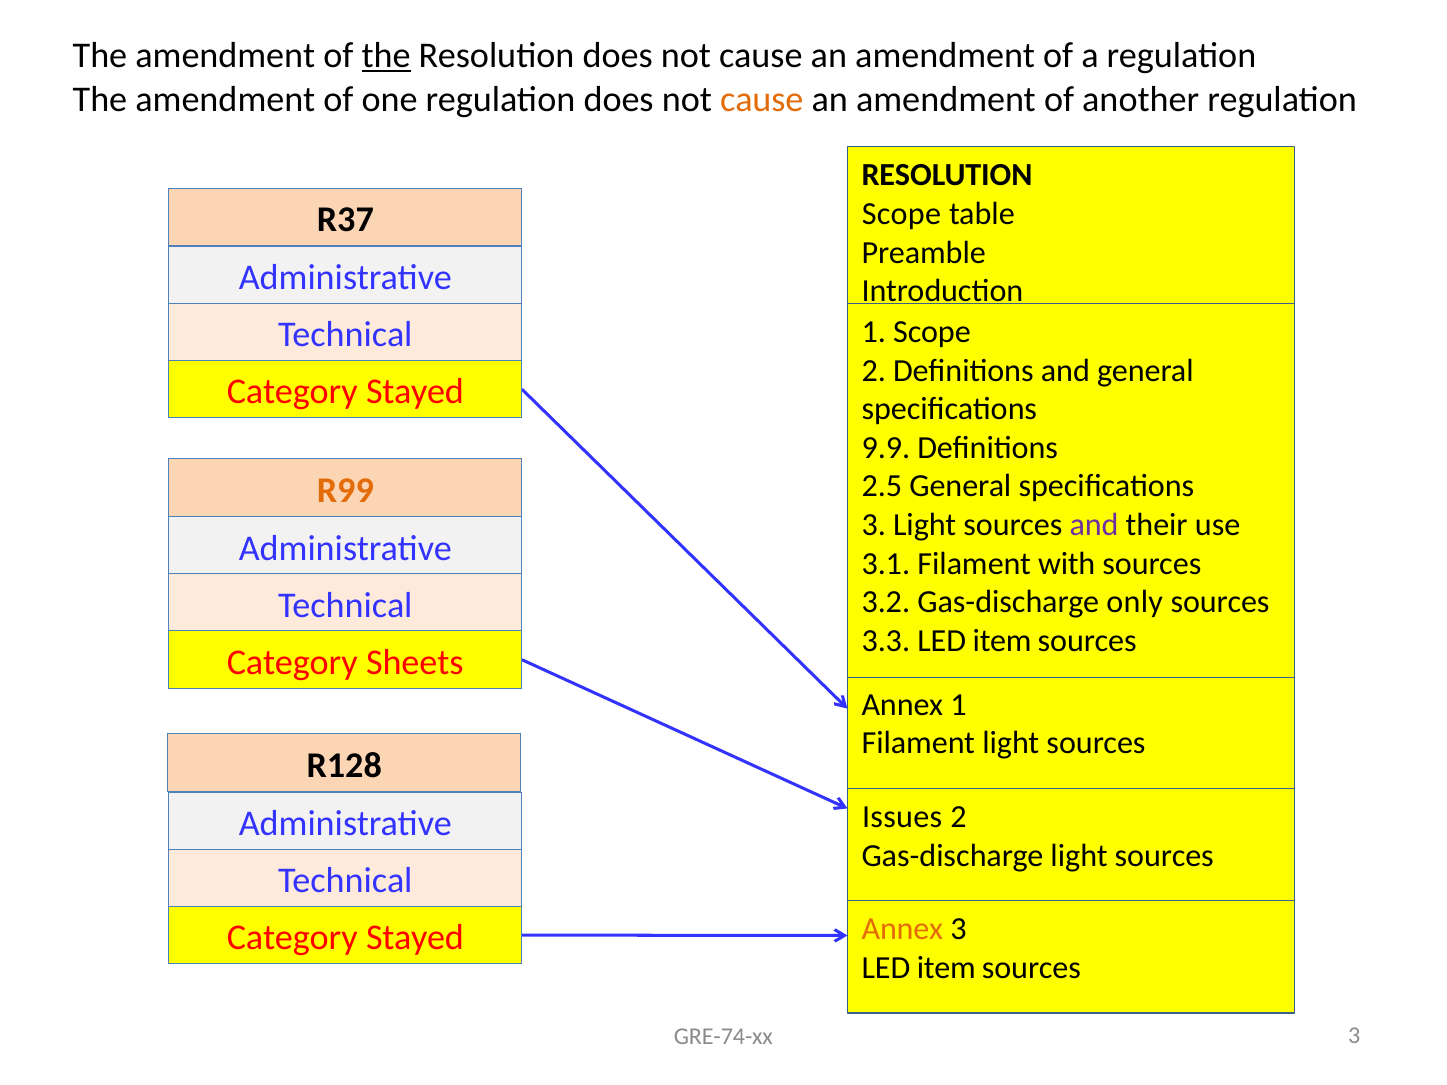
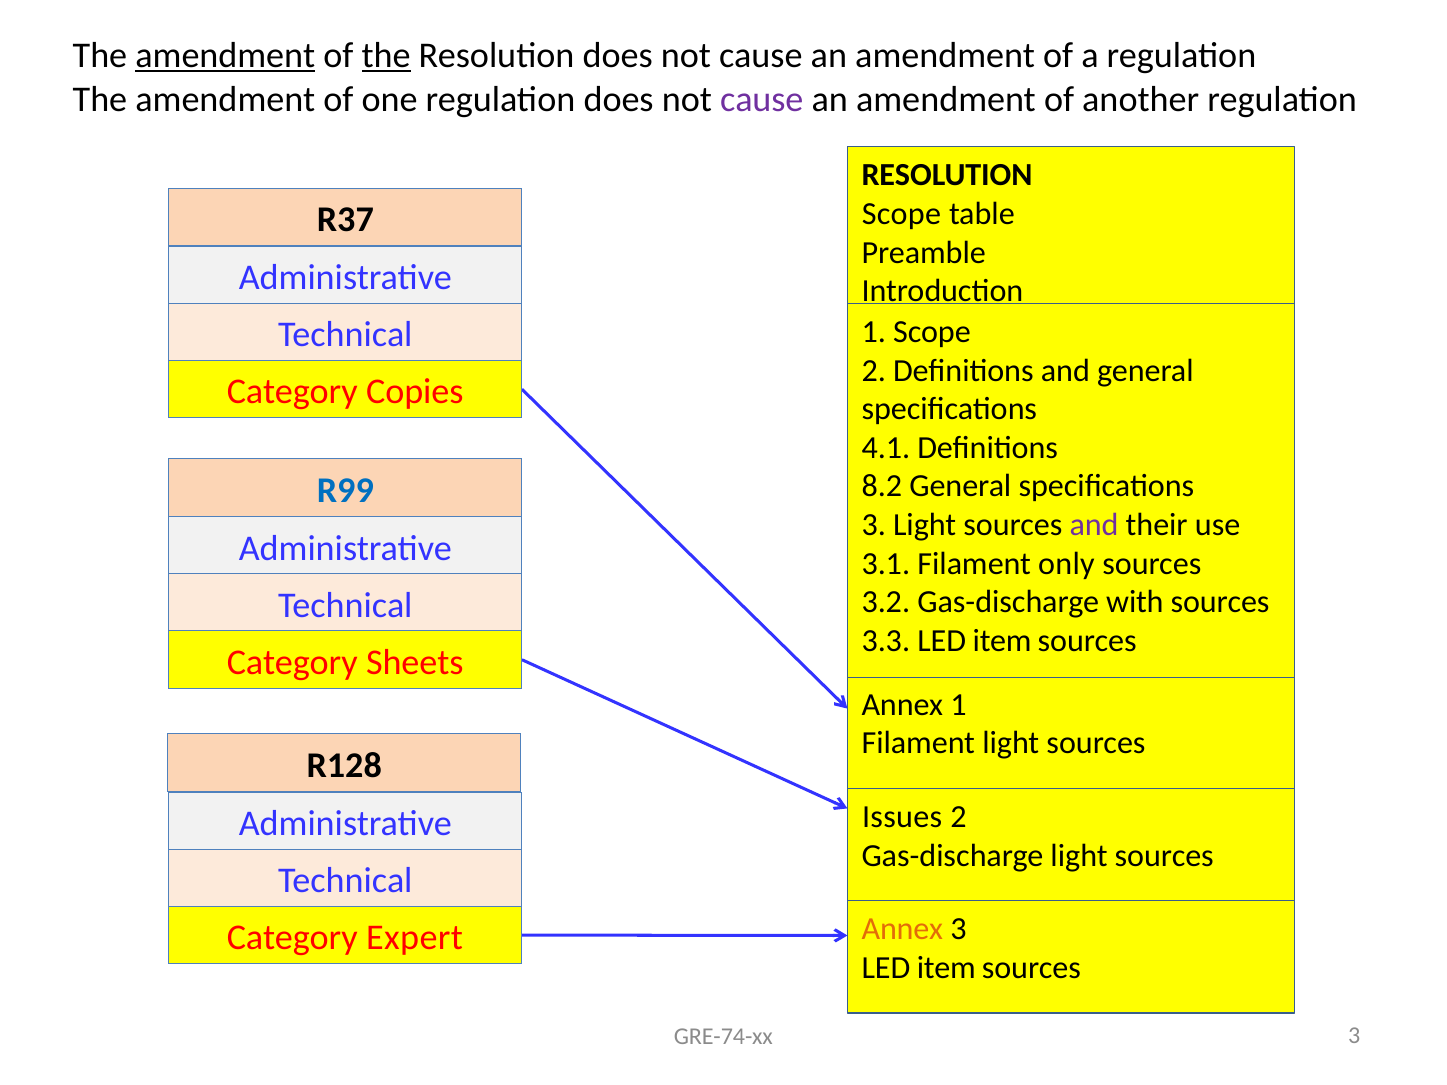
amendment underline: none -> present (225, 56)
cause colour: orange -> purple (762, 99)
Stayed: Stayed -> Copies (415, 392)
9.9: 9.9 -> 4.1 (886, 448)
2.5: 2.5 -> 8.2 (882, 487)
R99 colour: orange -> blue (345, 490)
with: with -> only (1066, 564)
only: only -> with (1135, 602)
Stayed: Stayed -> Expert (415, 938)
